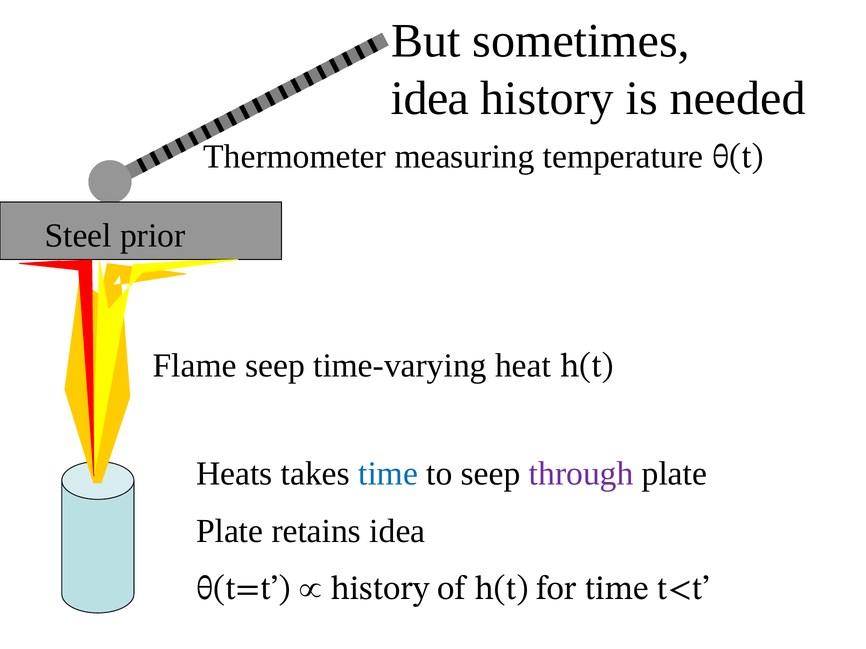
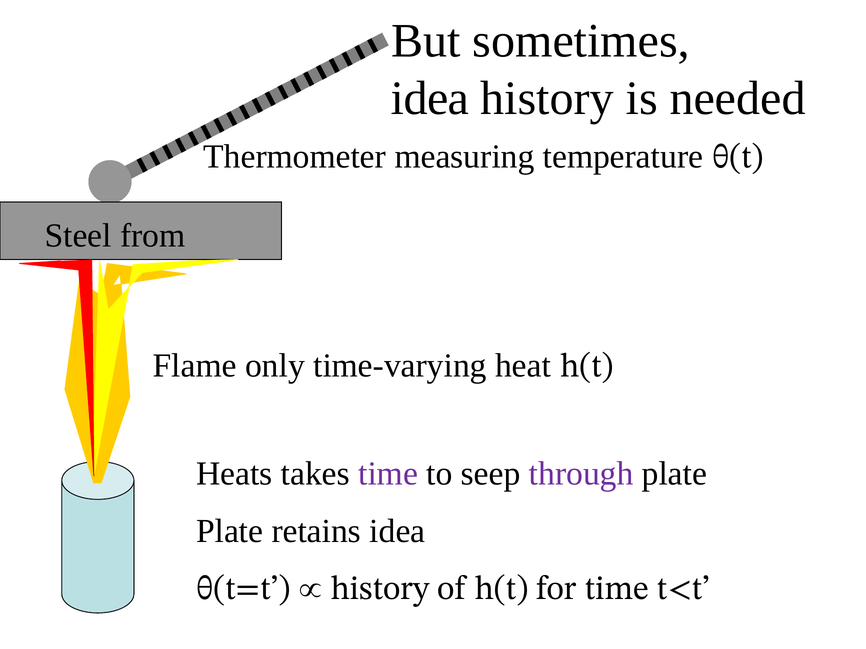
prior: prior -> from (153, 236)
seep: seep -> only (275, 366)
time colour: blue -> purple (388, 474)
